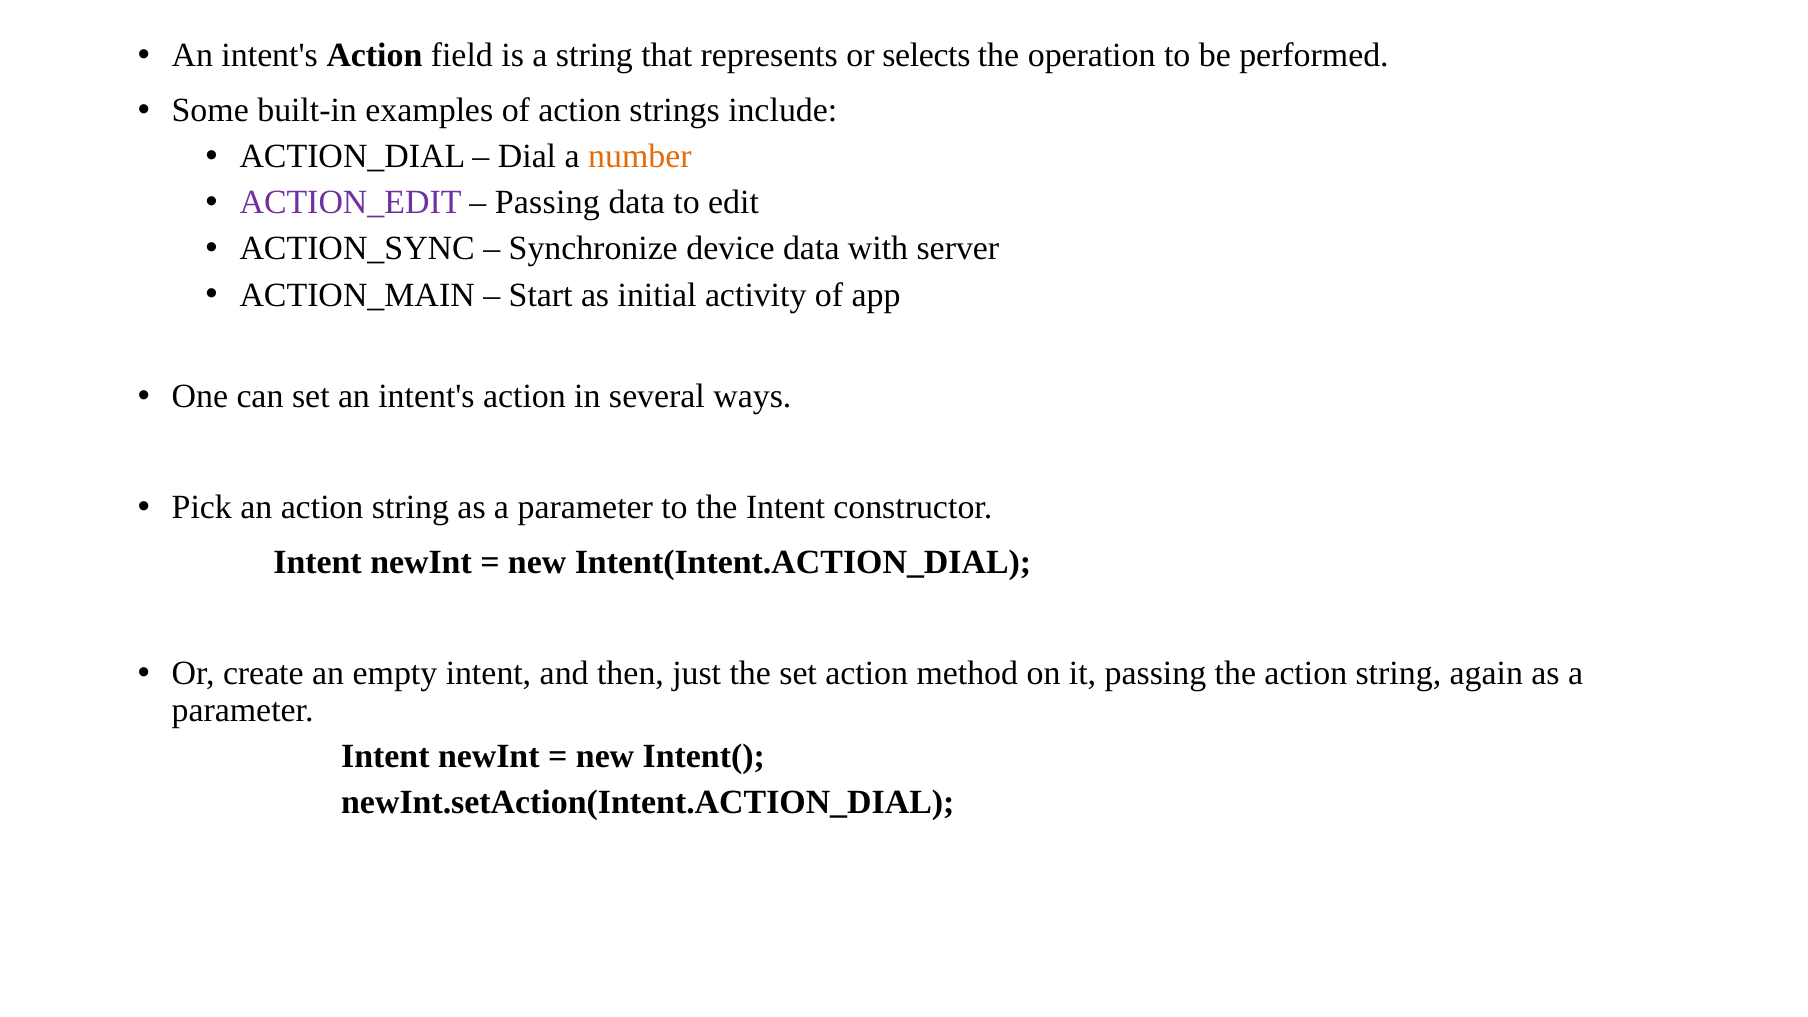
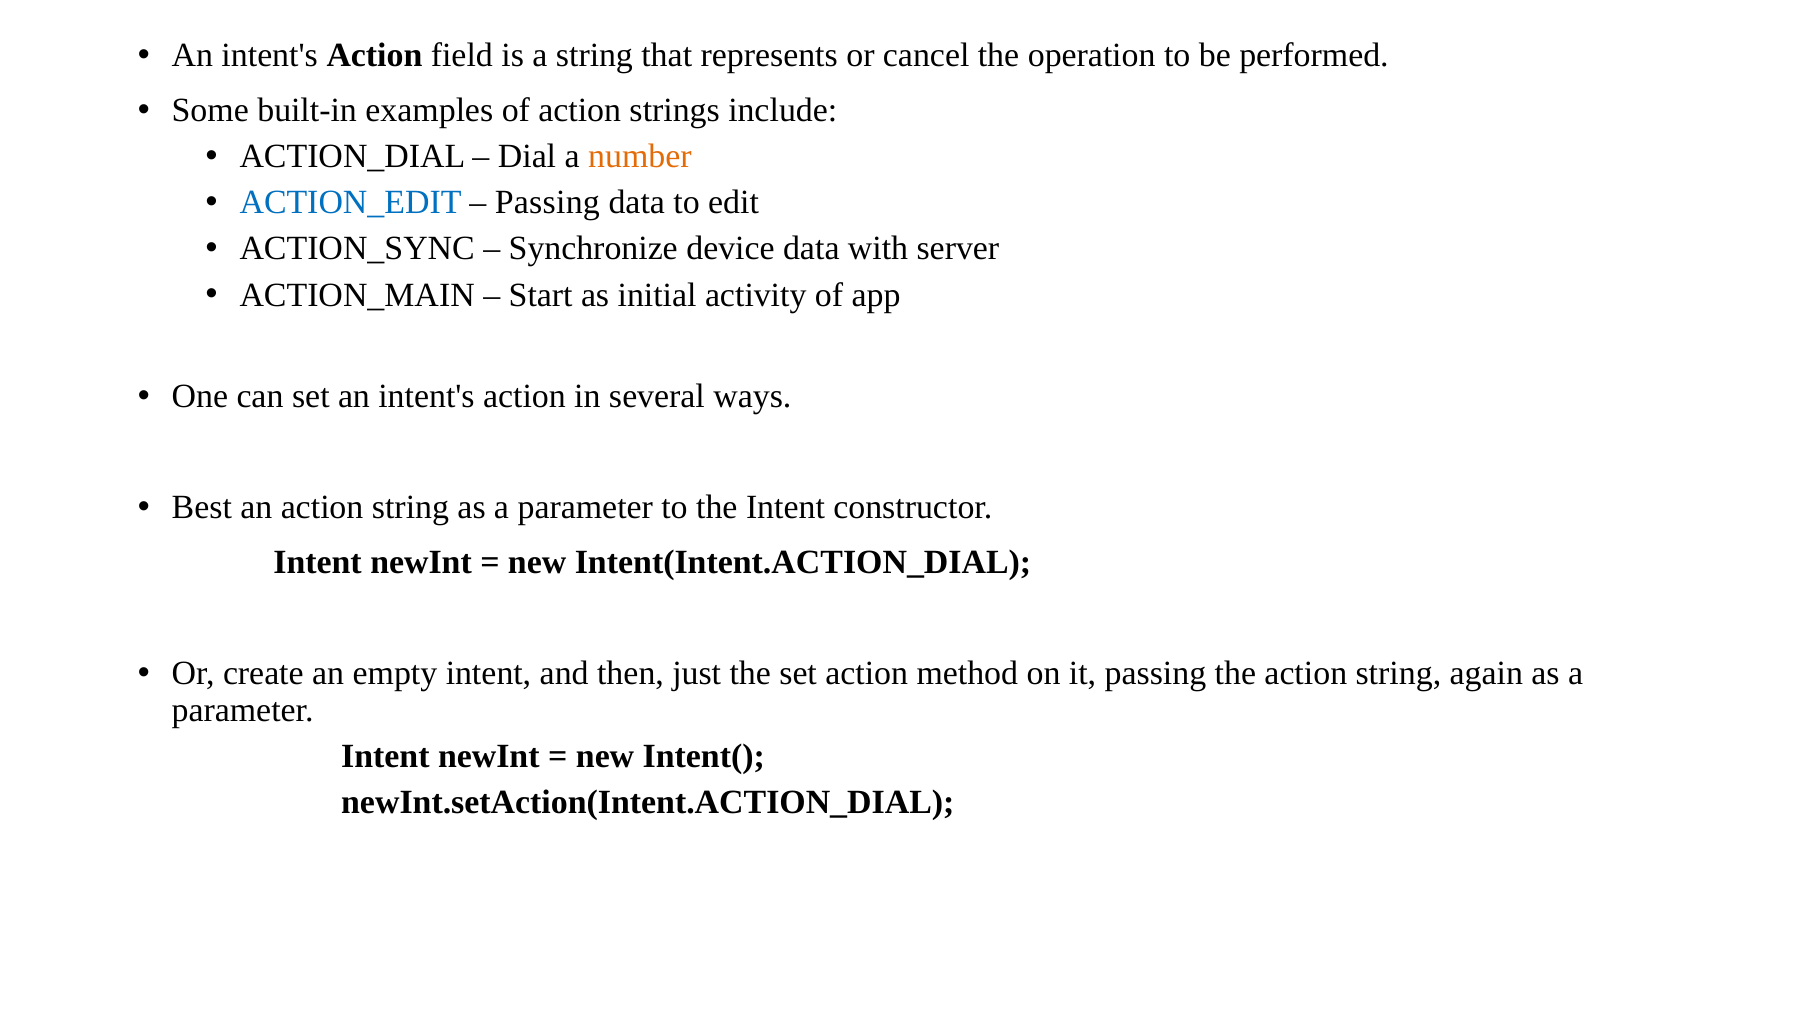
selects: selects -> cancel (926, 55)
ACTION_EDIT colour: purple -> blue (351, 203)
Pick: Pick -> Best (202, 507)
